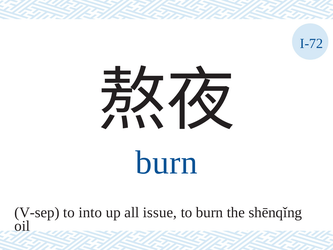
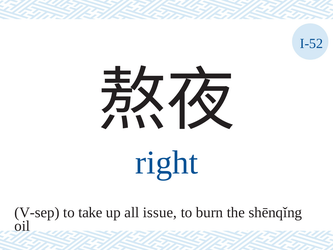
I-72: I-72 -> I-52 (311, 44)
burn: burn -> right (167, 163)
into: into -> take (90, 212)
